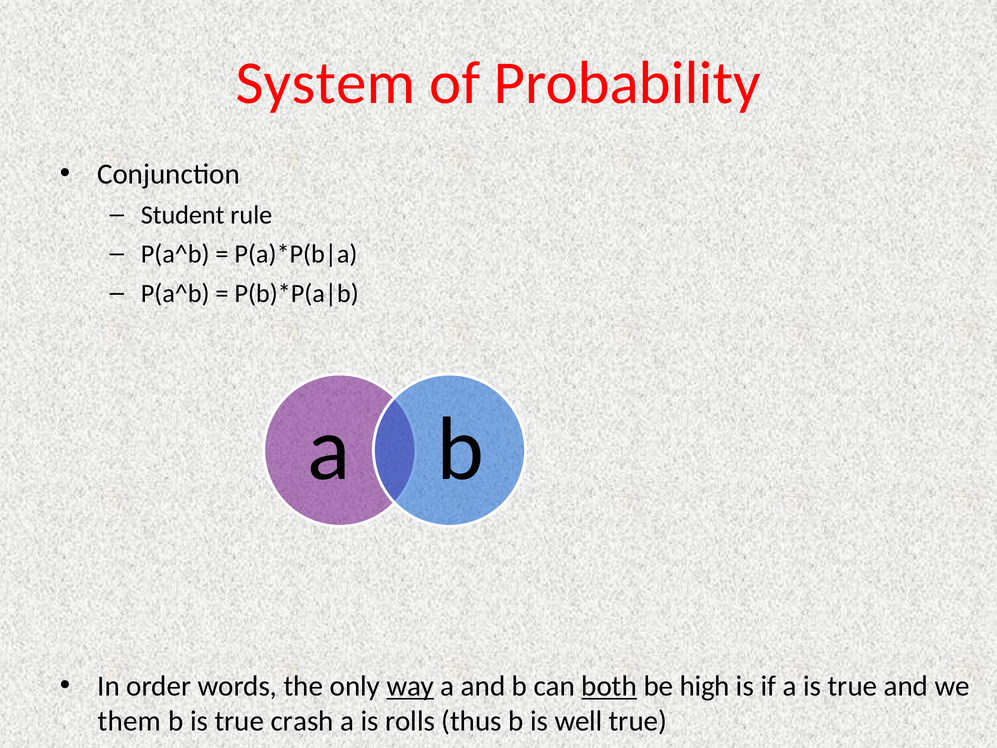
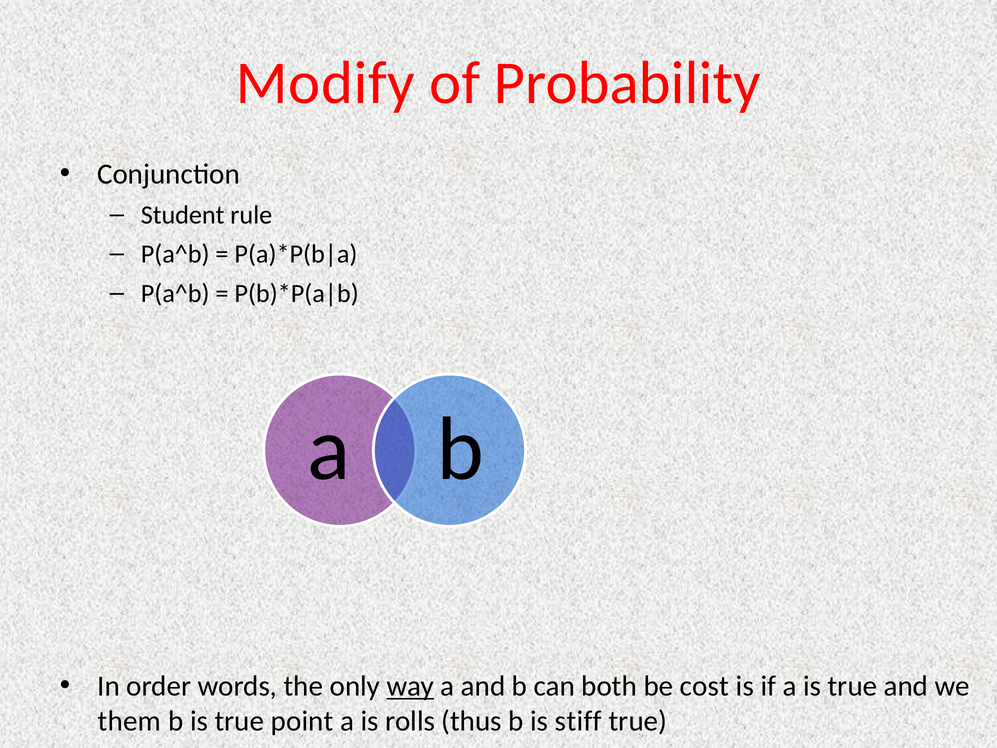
System: System -> Modify (325, 83)
both underline: present -> none (609, 686)
high: high -> cost (704, 686)
crash: crash -> point (302, 721)
well: well -> stiff (578, 721)
